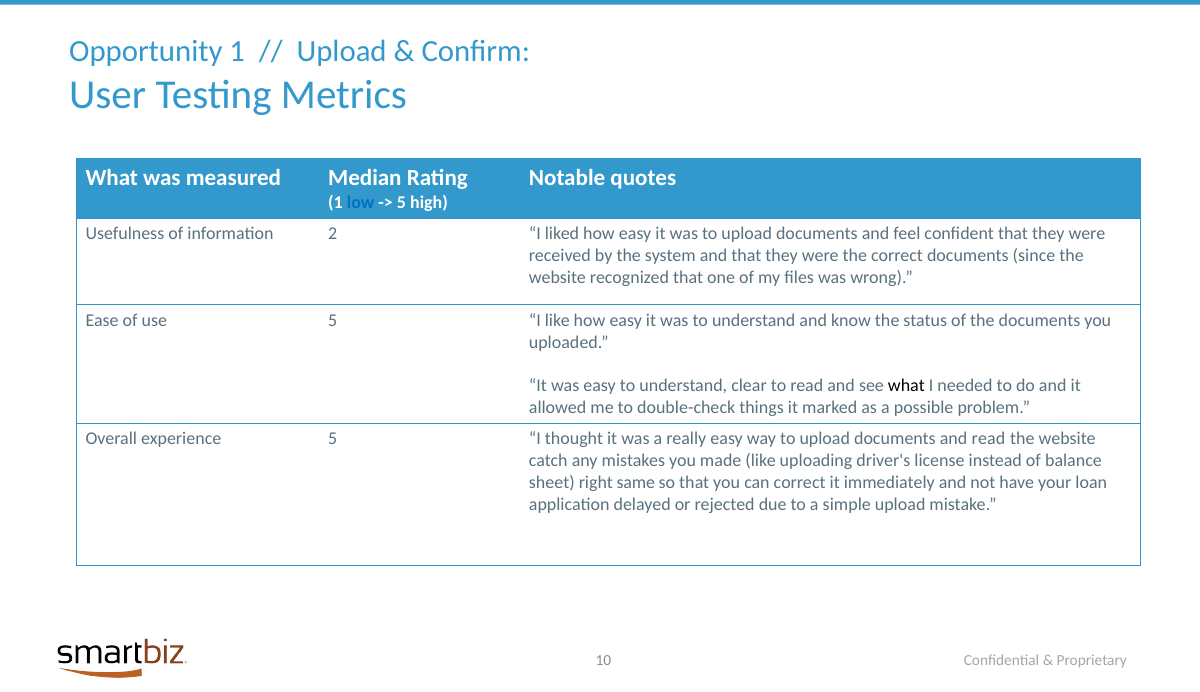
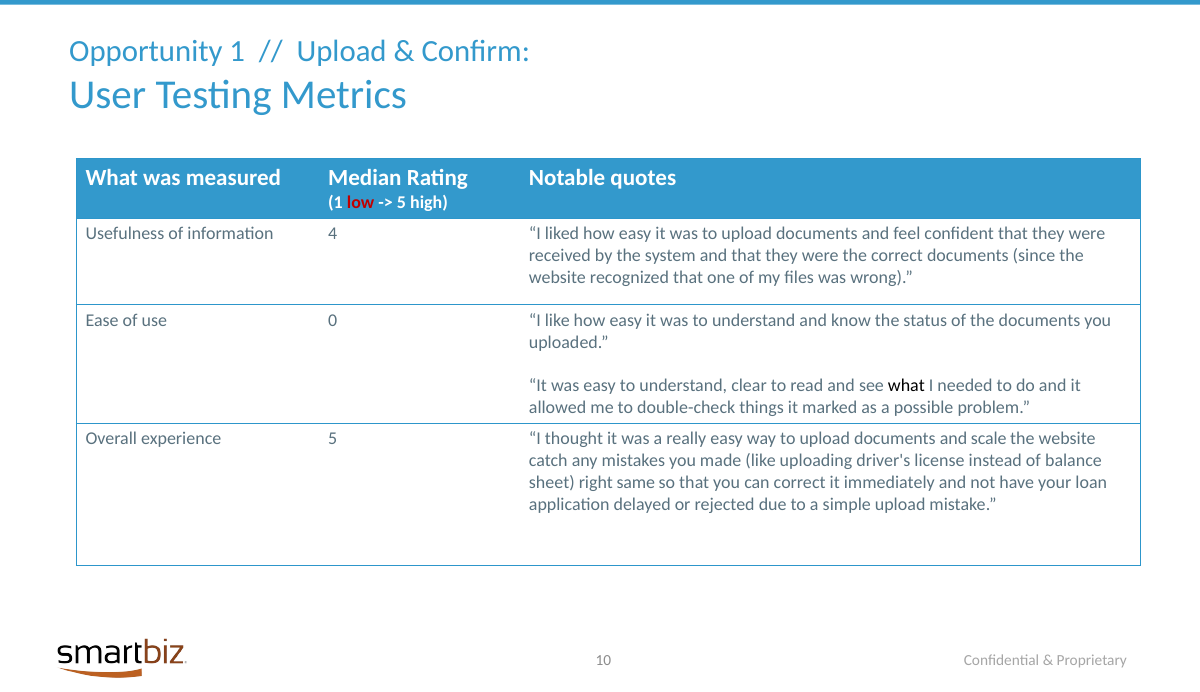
low colour: blue -> red (361, 203)
2: 2 -> 4 (333, 234)
use 5: 5 -> 0 (333, 320)
and read: read -> scale (989, 439)
